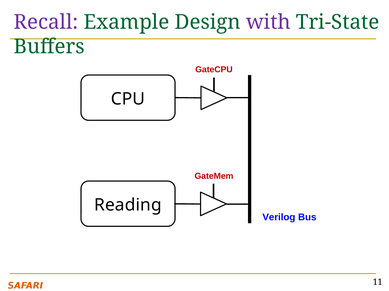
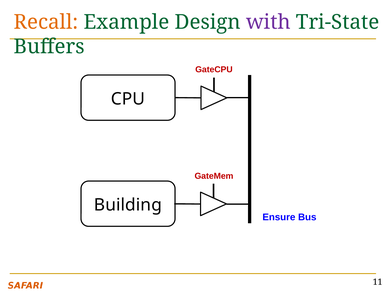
Recall colour: purple -> orange (46, 22)
Reading: Reading -> Building (128, 205)
Verilog: Verilog -> Ensure (279, 218)
